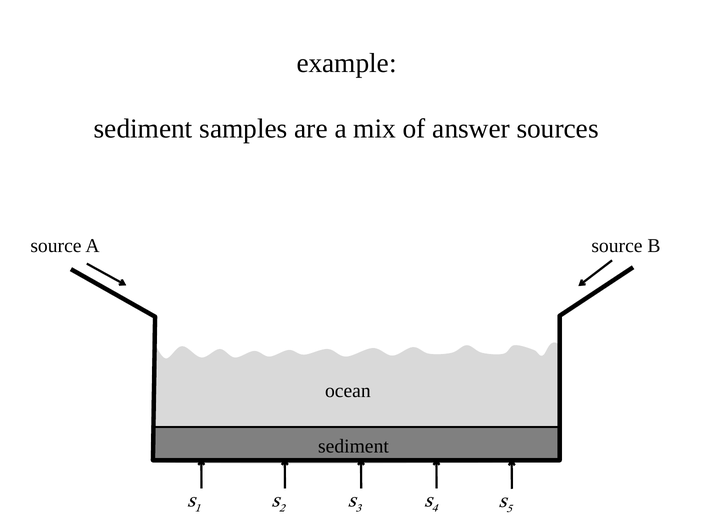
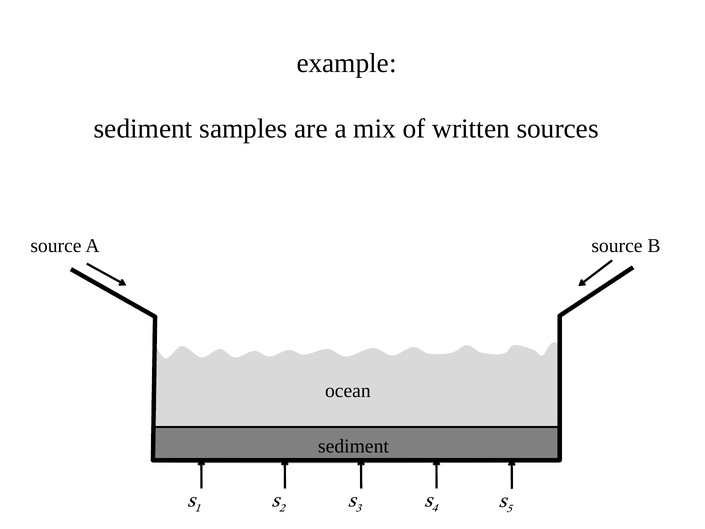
answer: answer -> written (471, 129)
